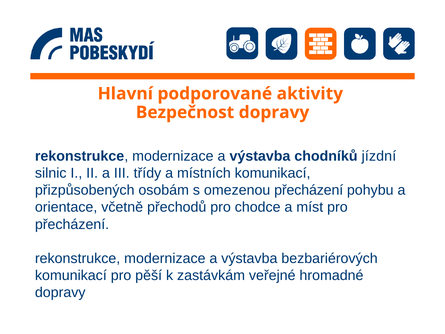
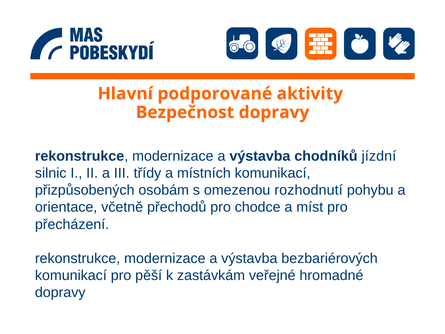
omezenou přecházení: přecházení -> rozhodnutí (309, 190)
